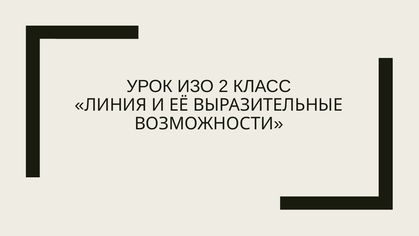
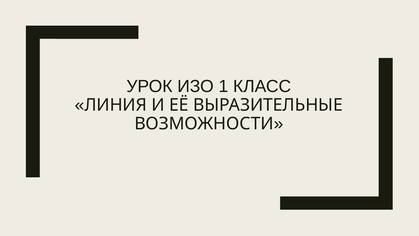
2: 2 -> 1 (223, 86)
